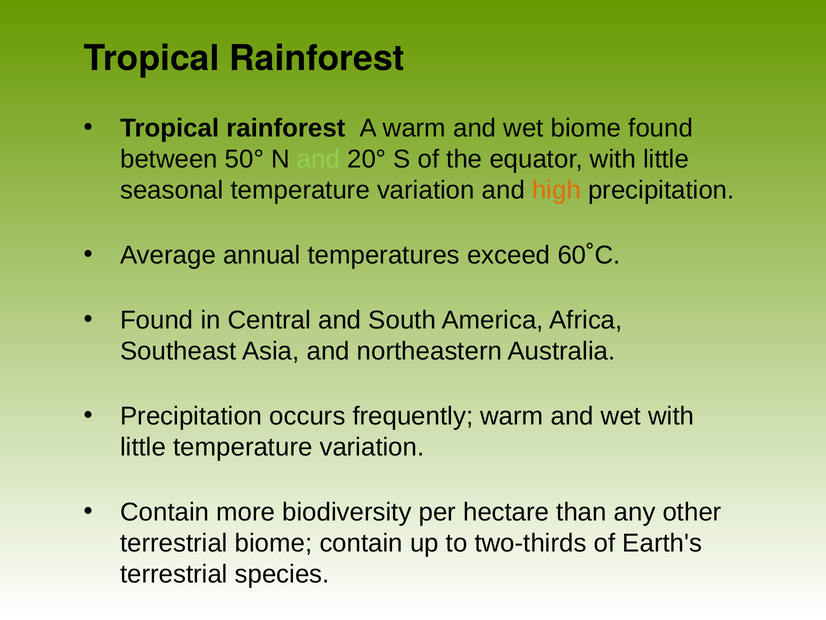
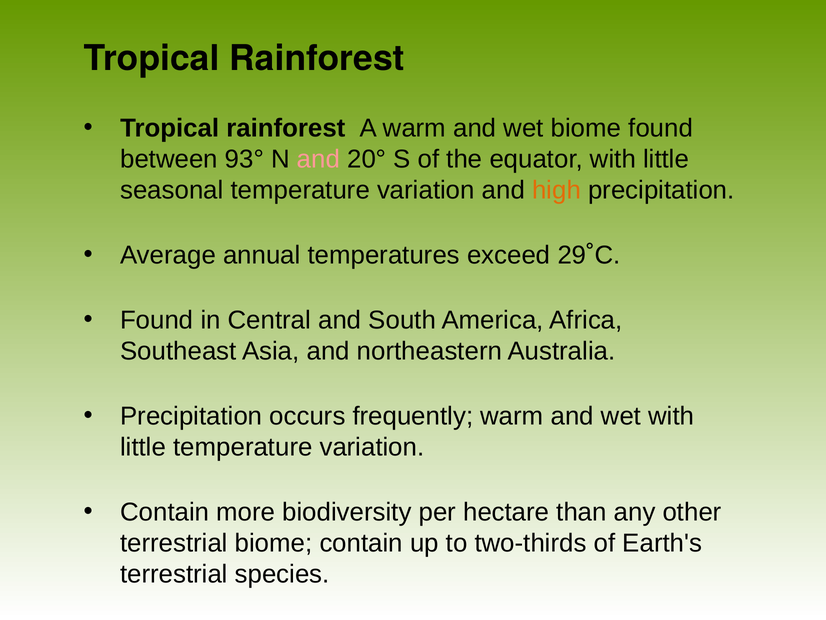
50°: 50° -> 93° (244, 159)
and colour: light green -> pink (318, 159)
60˚C: 60˚C -> 29˚C (589, 255)
